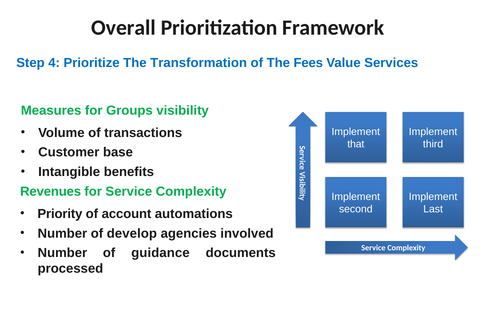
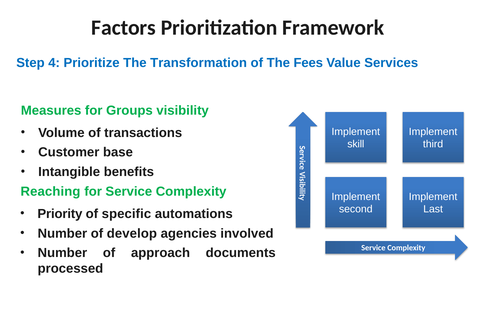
Overall: Overall -> Factors (124, 28)
that: that -> skill (356, 144)
Revenues: Revenues -> Reaching (50, 192)
account: account -> specific (126, 214)
guidance: guidance -> approach (161, 253)
